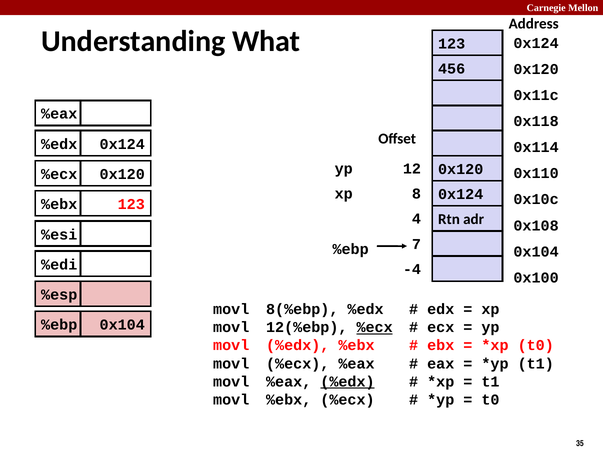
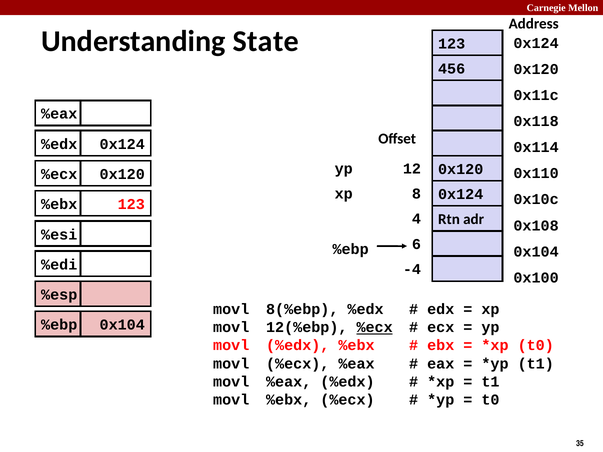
What: What -> State (266, 41)
7: 7 -> 6 (417, 244)
%edx underline: present -> none (347, 382)
